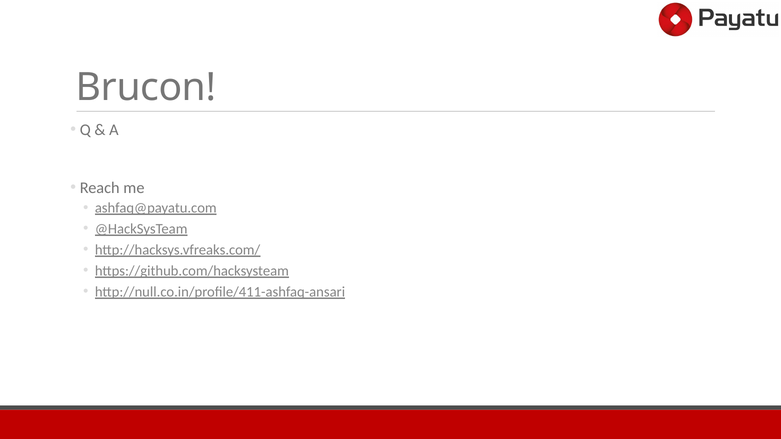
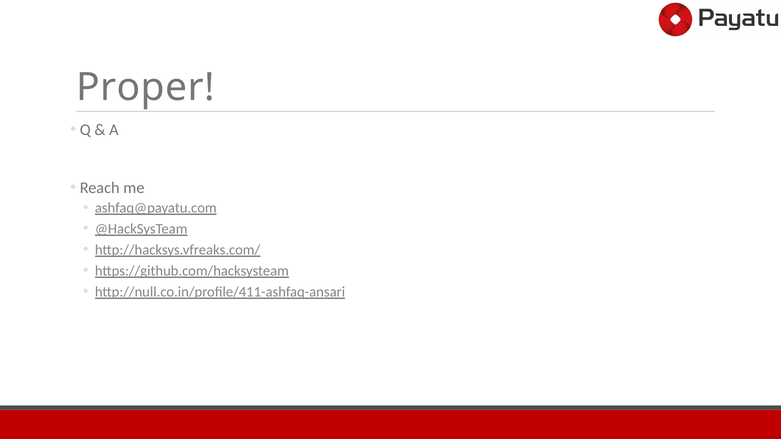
Brucon: Brucon -> Proper (146, 87)
